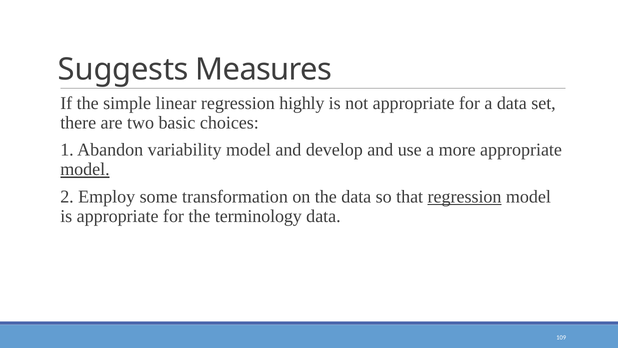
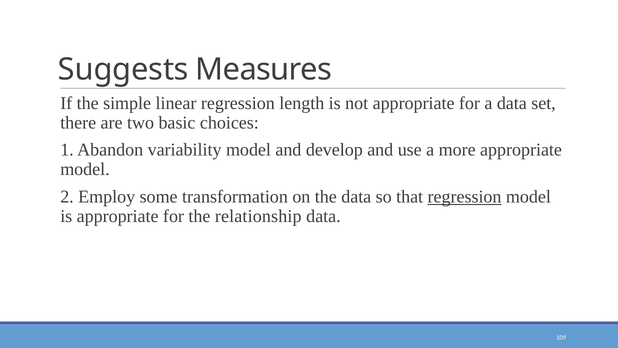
highly: highly -> length (302, 103)
model underline: present -> none (85, 169)
terminology: terminology -> relationship (258, 216)
